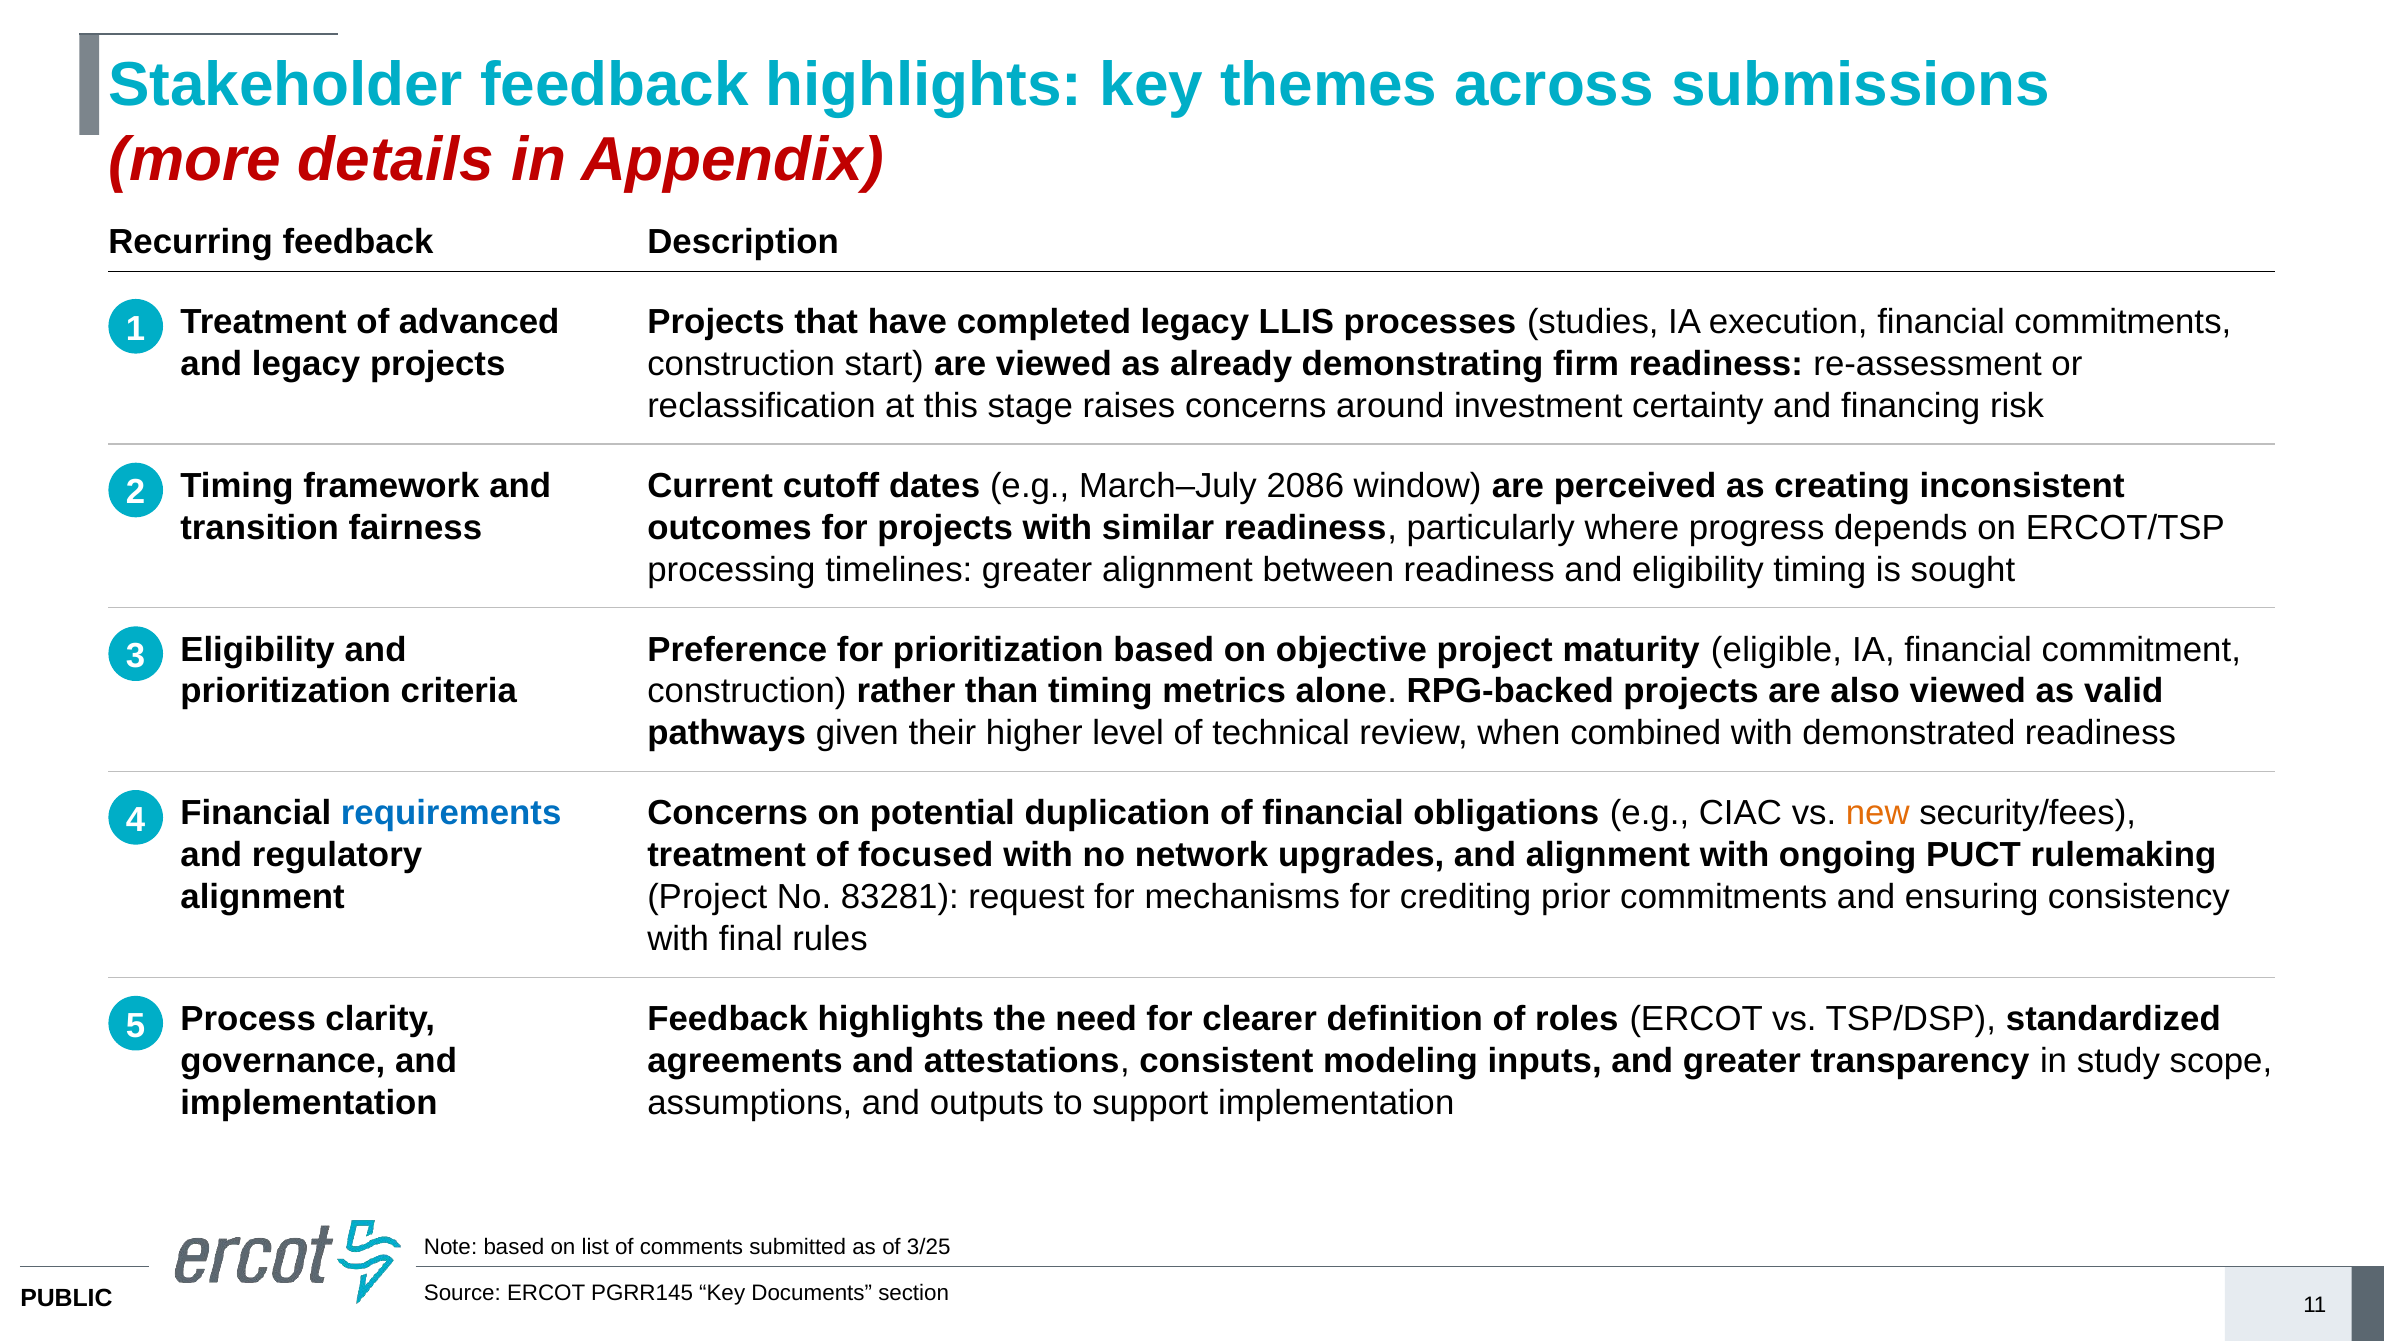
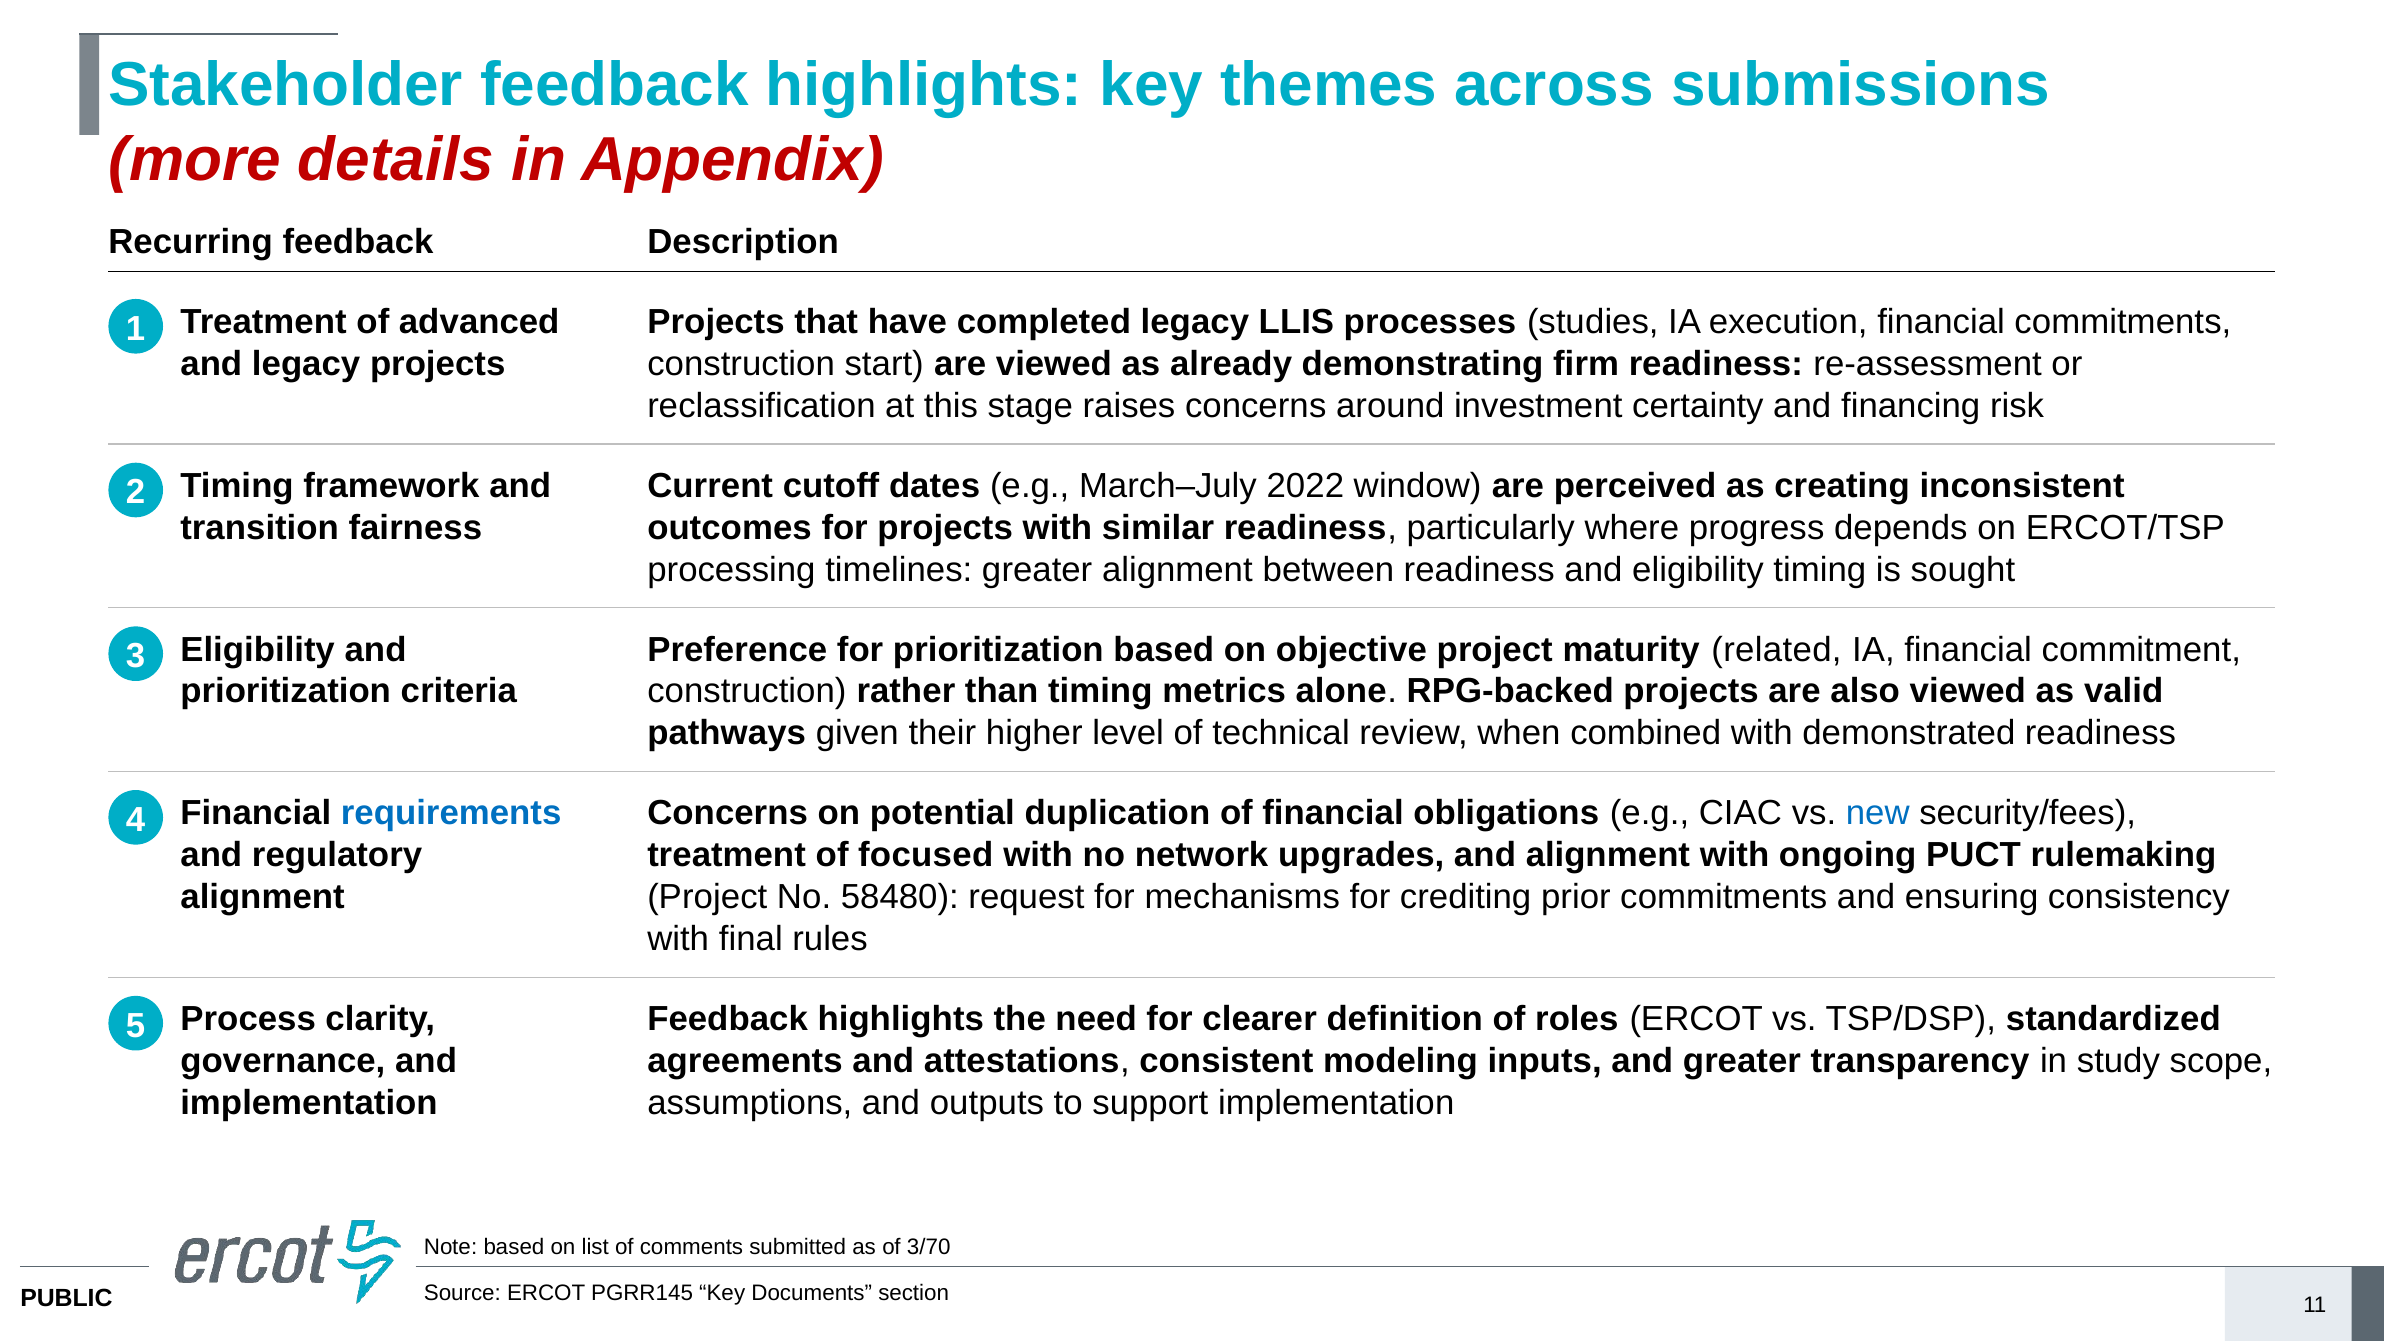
2086: 2086 -> 2022 (1305, 486)
eligible: eligible -> related (1776, 650)
new colour: orange -> blue (1878, 813)
83281: 83281 -> 58480 (900, 897)
3/25: 3/25 -> 3/70 (929, 1248)
